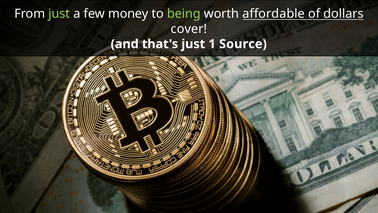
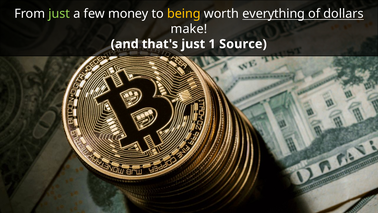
being colour: light green -> yellow (184, 14)
affordable: affordable -> everything (274, 14)
cover: cover -> make (189, 29)
